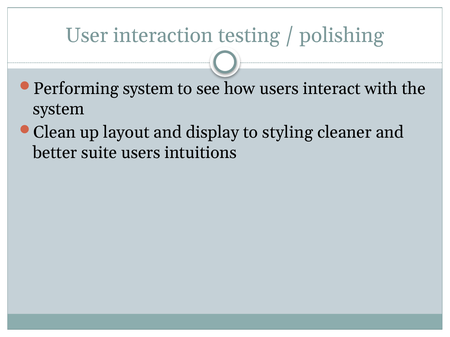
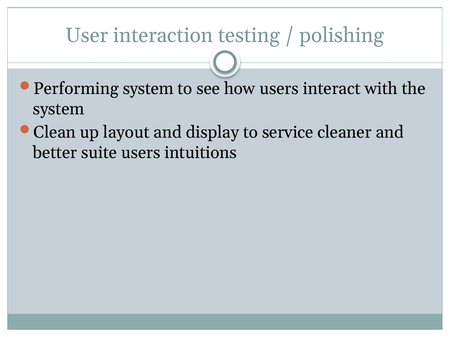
styling: styling -> service (288, 133)
